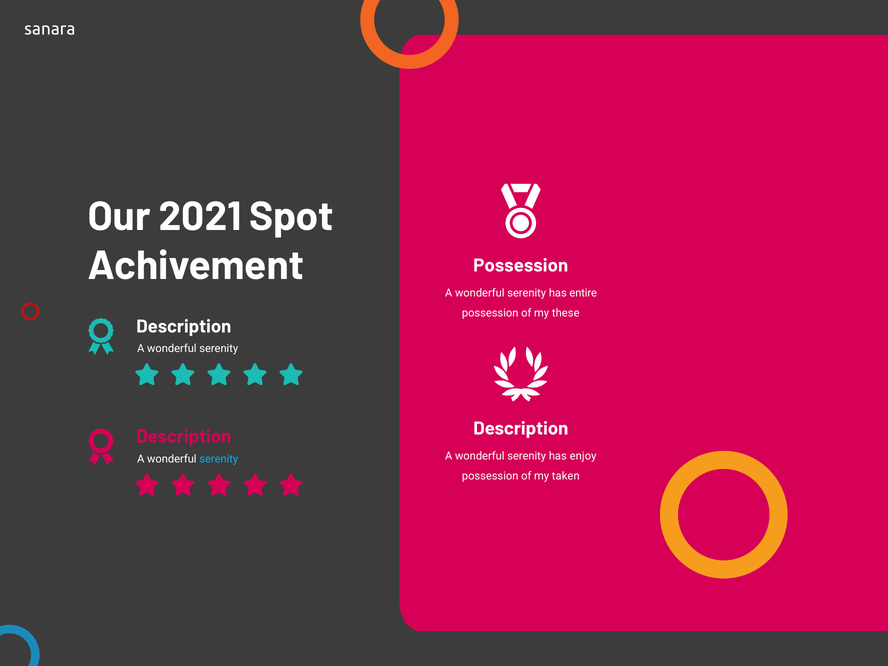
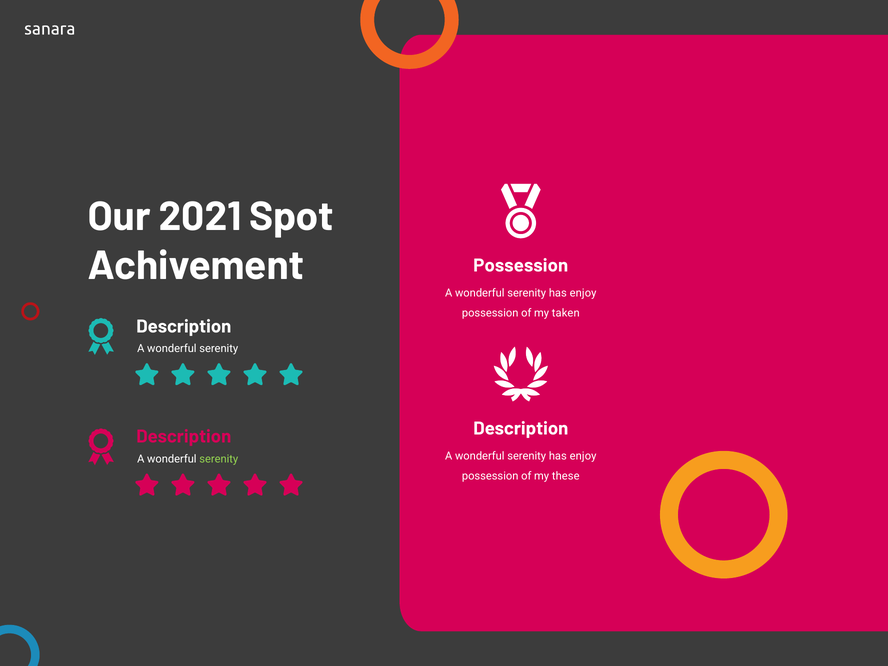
entire: entire -> enjoy (583, 293)
these: these -> taken (566, 313)
serenity colour: light blue -> light green (219, 459)
taken: taken -> these (566, 476)
